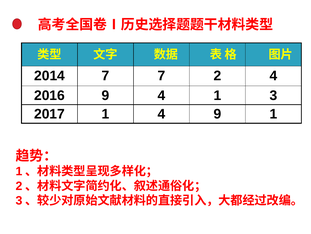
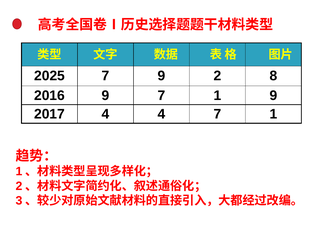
2014: 2014 -> 2025 (50, 75)
7 7: 7 -> 9 (161, 75)
2 4: 4 -> 8 (273, 75)
9 4: 4 -> 7 (161, 95)
1 3: 3 -> 9 (273, 95)
2017 1: 1 -> 4 (106, 114)
4 9: 9 -> 7 (217, 114)
